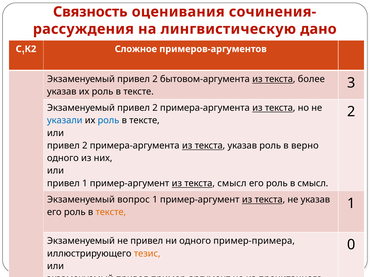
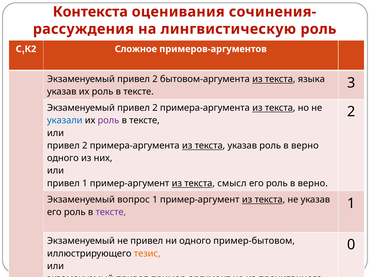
Связность: Связность -> Контекста (90, 12)
лингвистическую дано: дано -> роль (318, 29)
более: более -> языка (311, 79)
роль colour: blue -> purple (108, 121)
его роль в смысл: смысл -> верно (313, 184)
тексте colour: orange -> purple (111, 212)
пример-примера: пример-примера -> пример-бытовом (254, 241)
